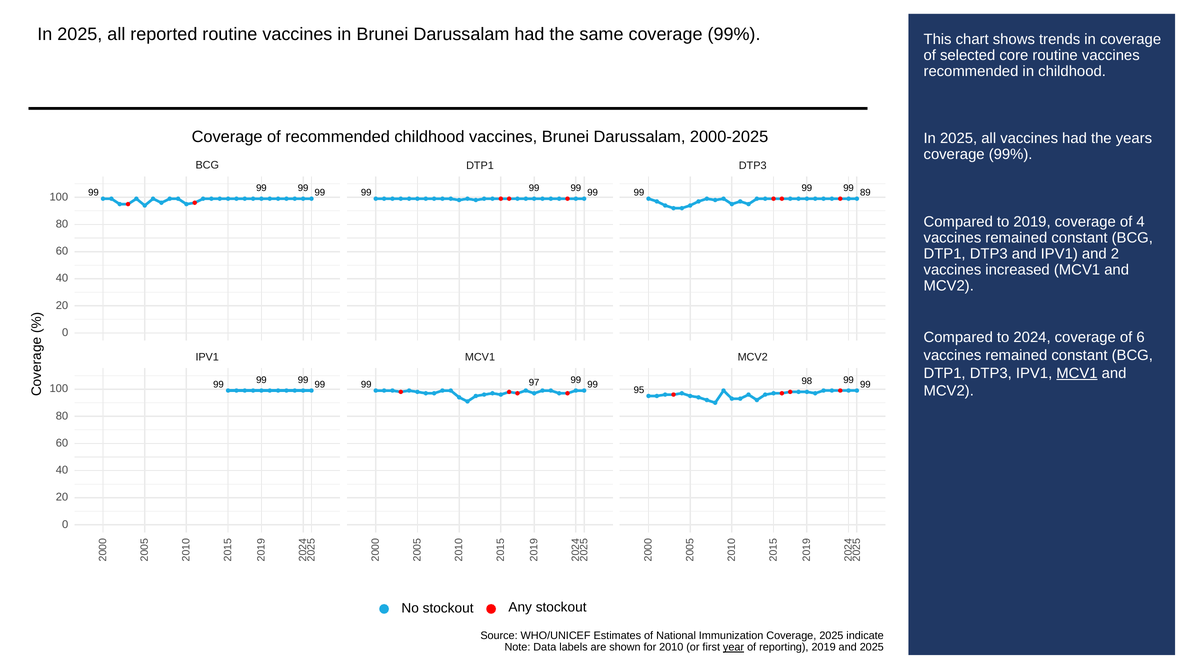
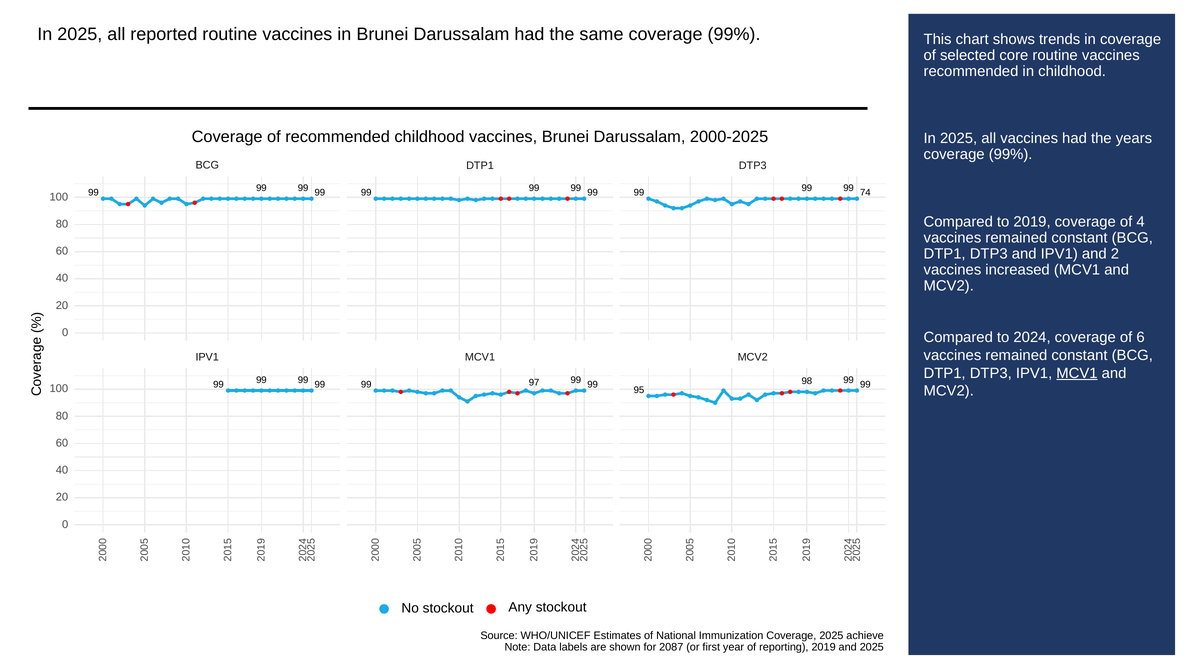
89: 89 -> 74 (865, 193)
indicate: indicate -> achieve (865, 636)
2010: 2010 -> 2087 (671, 648)
year underline: present -> none (734, 648)
